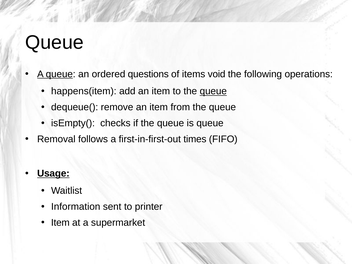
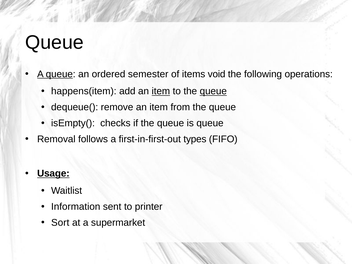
questions: questions -> semester (148, 74)
item underline: none -> present (161, 91)
times: times -> types (195, 139)
Item: Item -> Sort (60, 223)
